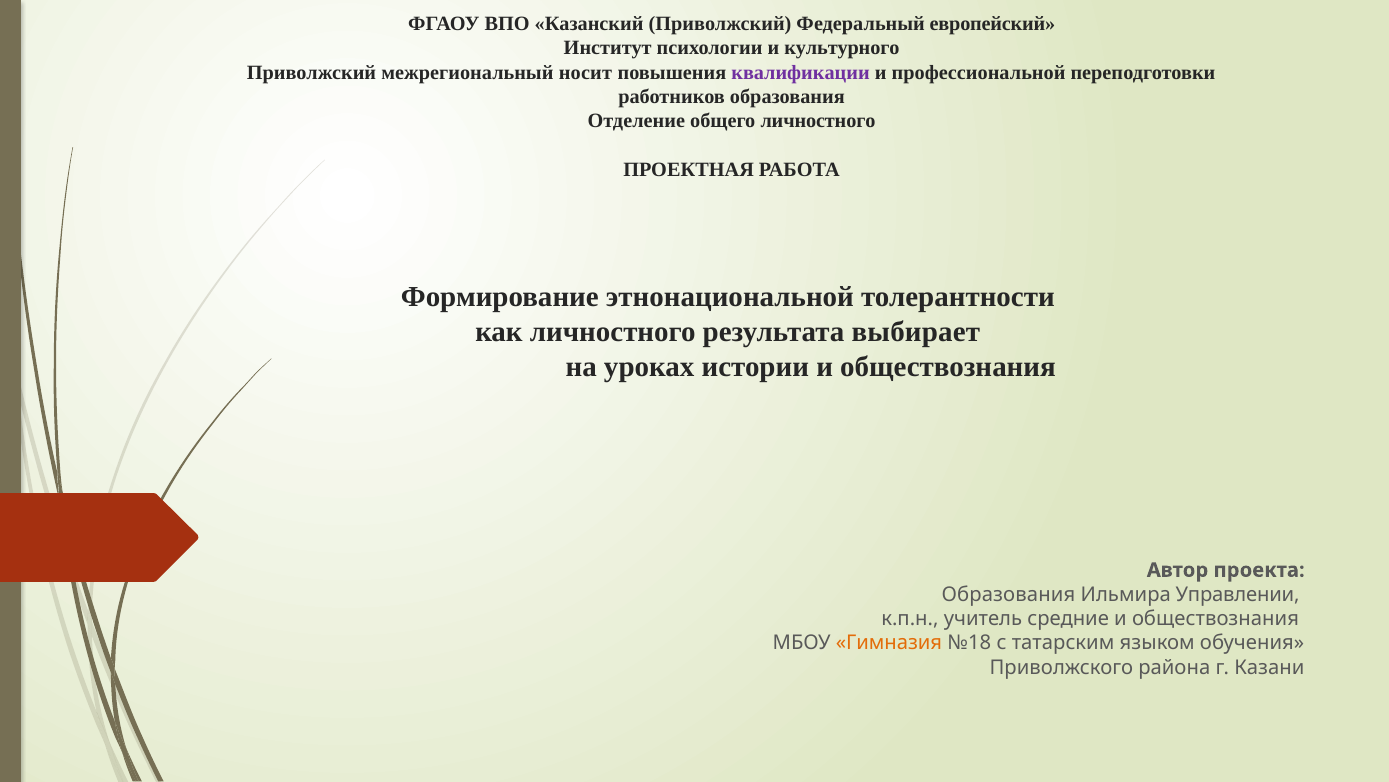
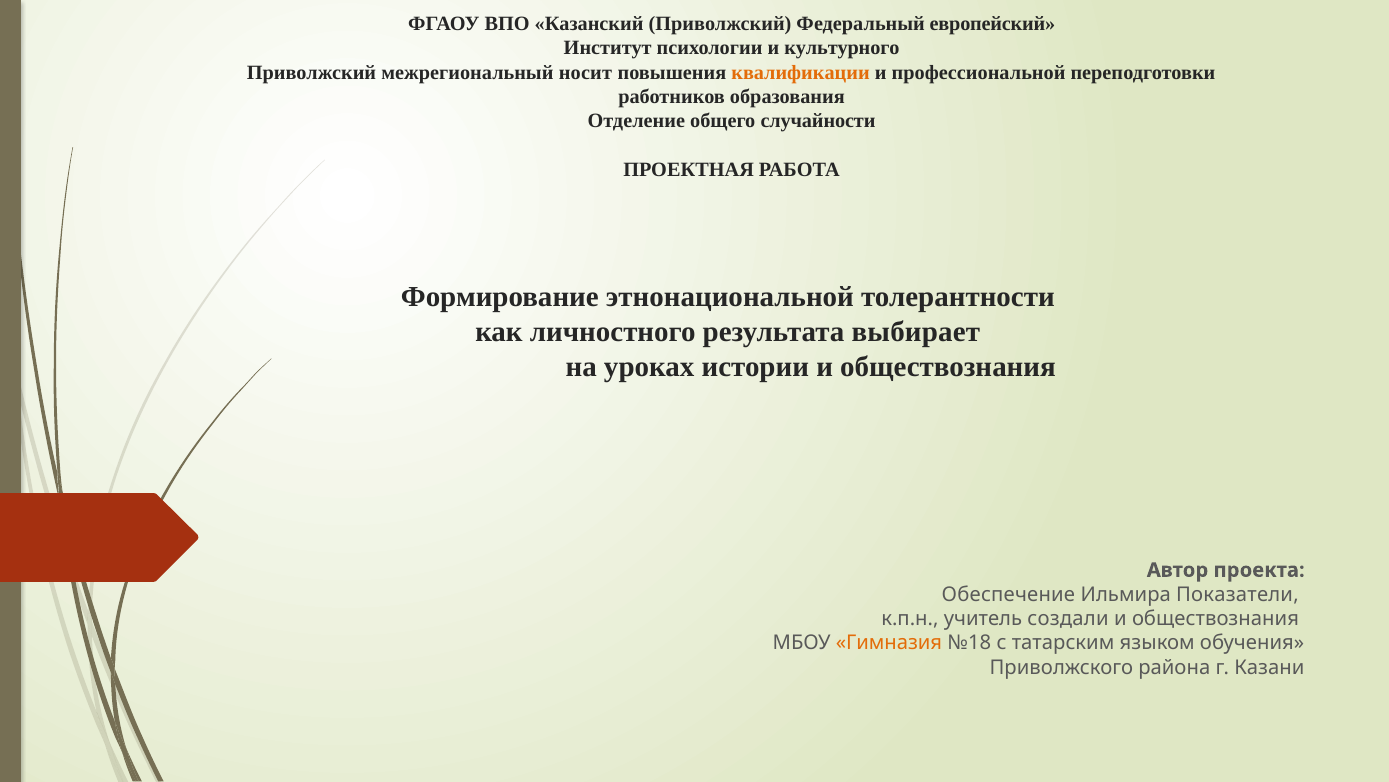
квалификации colour: purple -> orange (801, 72)
общего личностного: личностного -> случайности (818, 121)
Образования: Образования -> Обеспечение (1008, 594)
Управлении: Управлении -> Показатели (1237, 594)
средние: средние -> создали (1068, 618)
